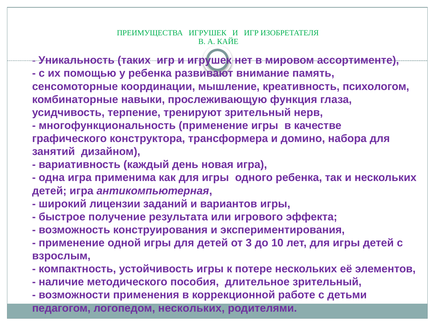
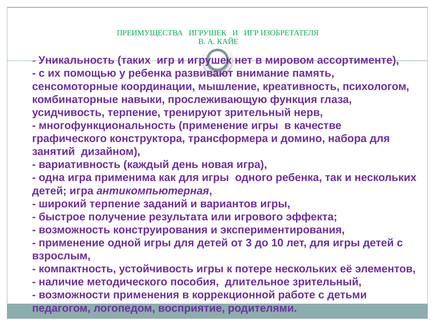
широкий лицензии: лицензии -> терпение (115, 204)
логопедом нескольких: нескольких -> восприятие (191, 308)
